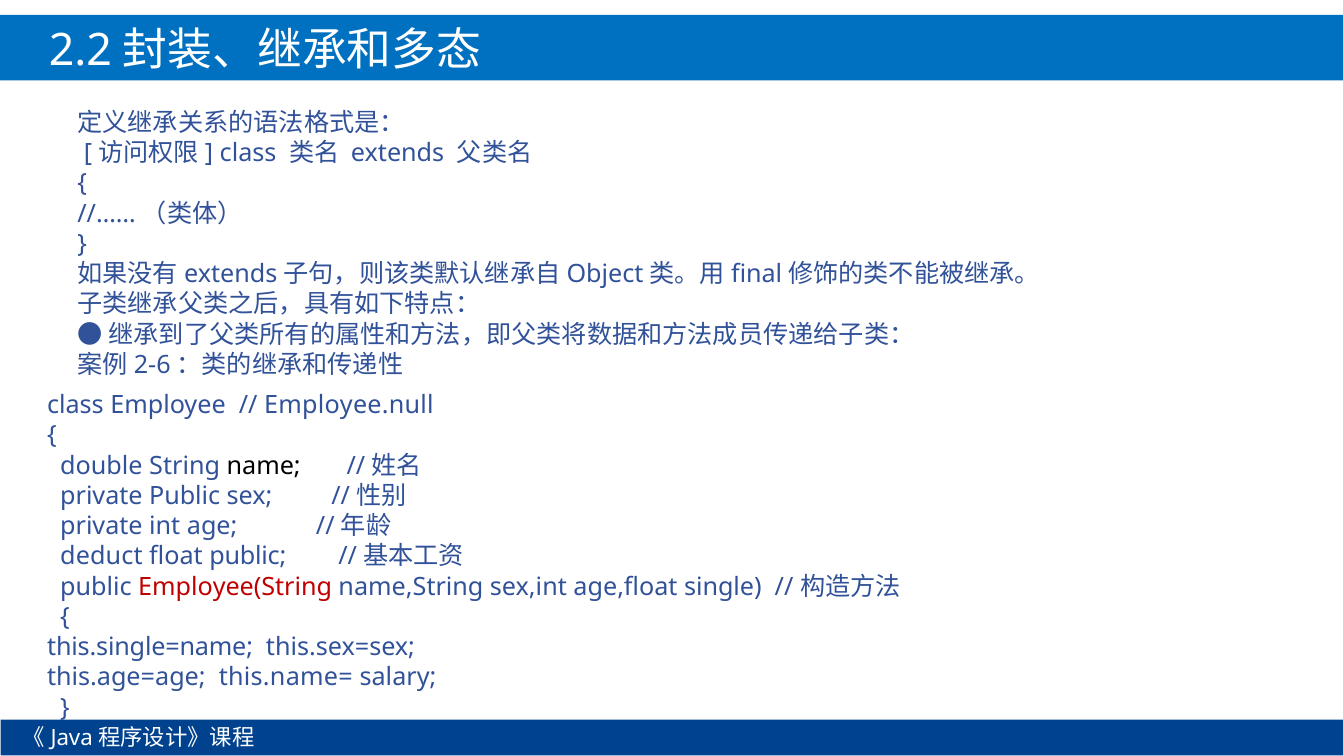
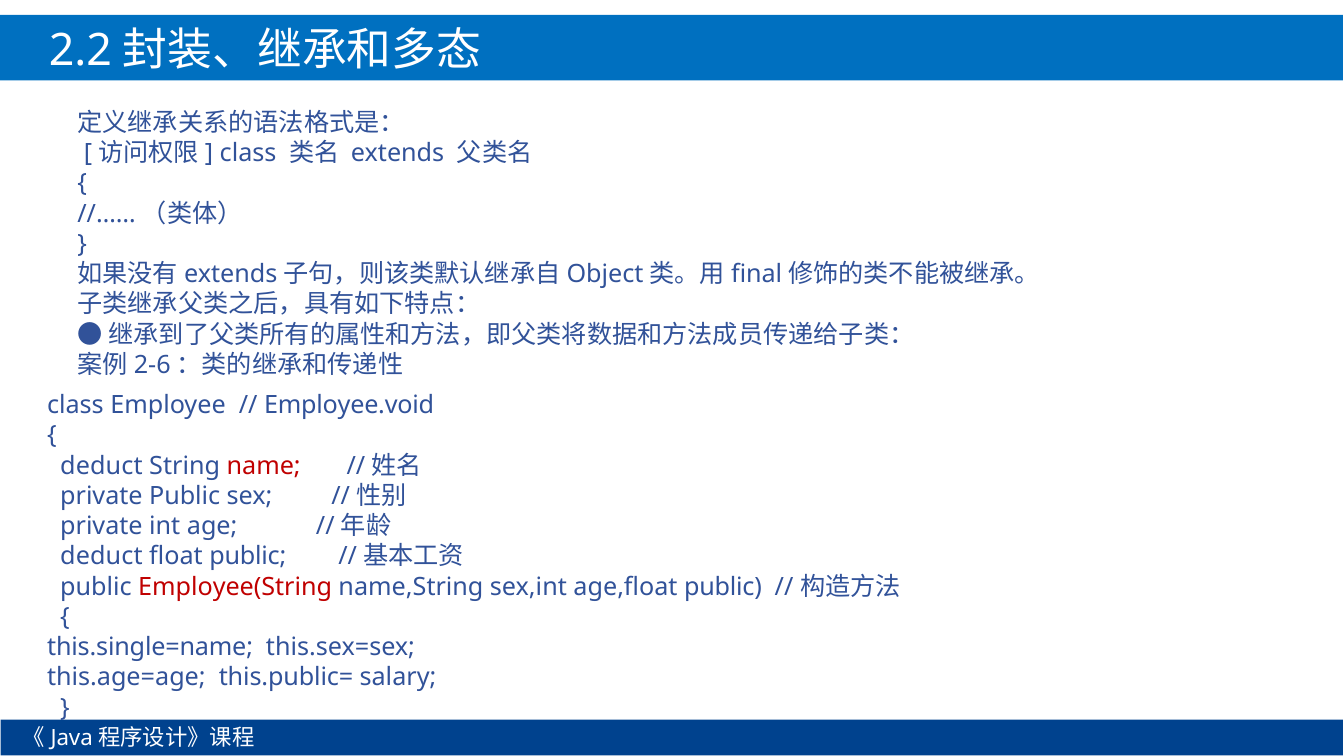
Employee.null: Employee.null -> Employee.void (349, 405)
double: double -> deduct (101, 466)
name colour: black -> red (264, 466)
age,float single: single -> public (723, 586)
this.name=: this.name= -> this.public= (286, 677)
